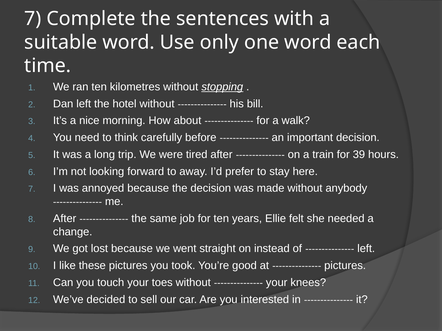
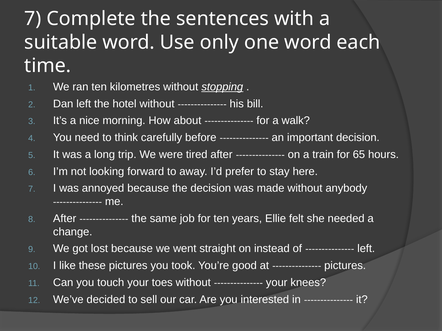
39: 39 -> 65 (359, 155)
